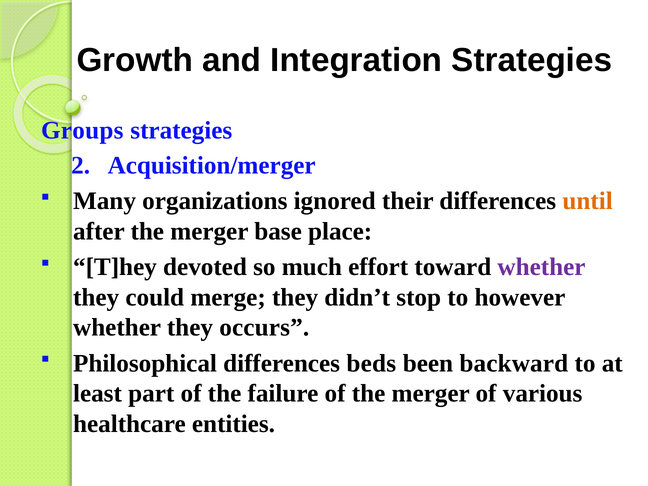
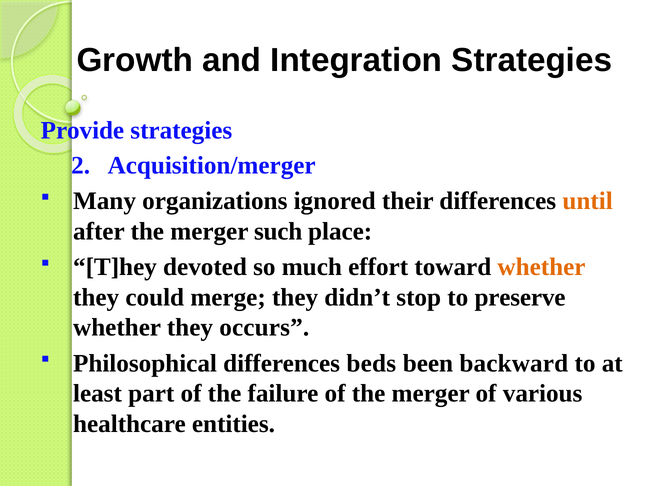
Groups: Groups -> Provide (82, 130)
base: base -> such (278, 231)
whether colour: purple -> orange (542, 267)
however: however -> preserve (520, 297)
